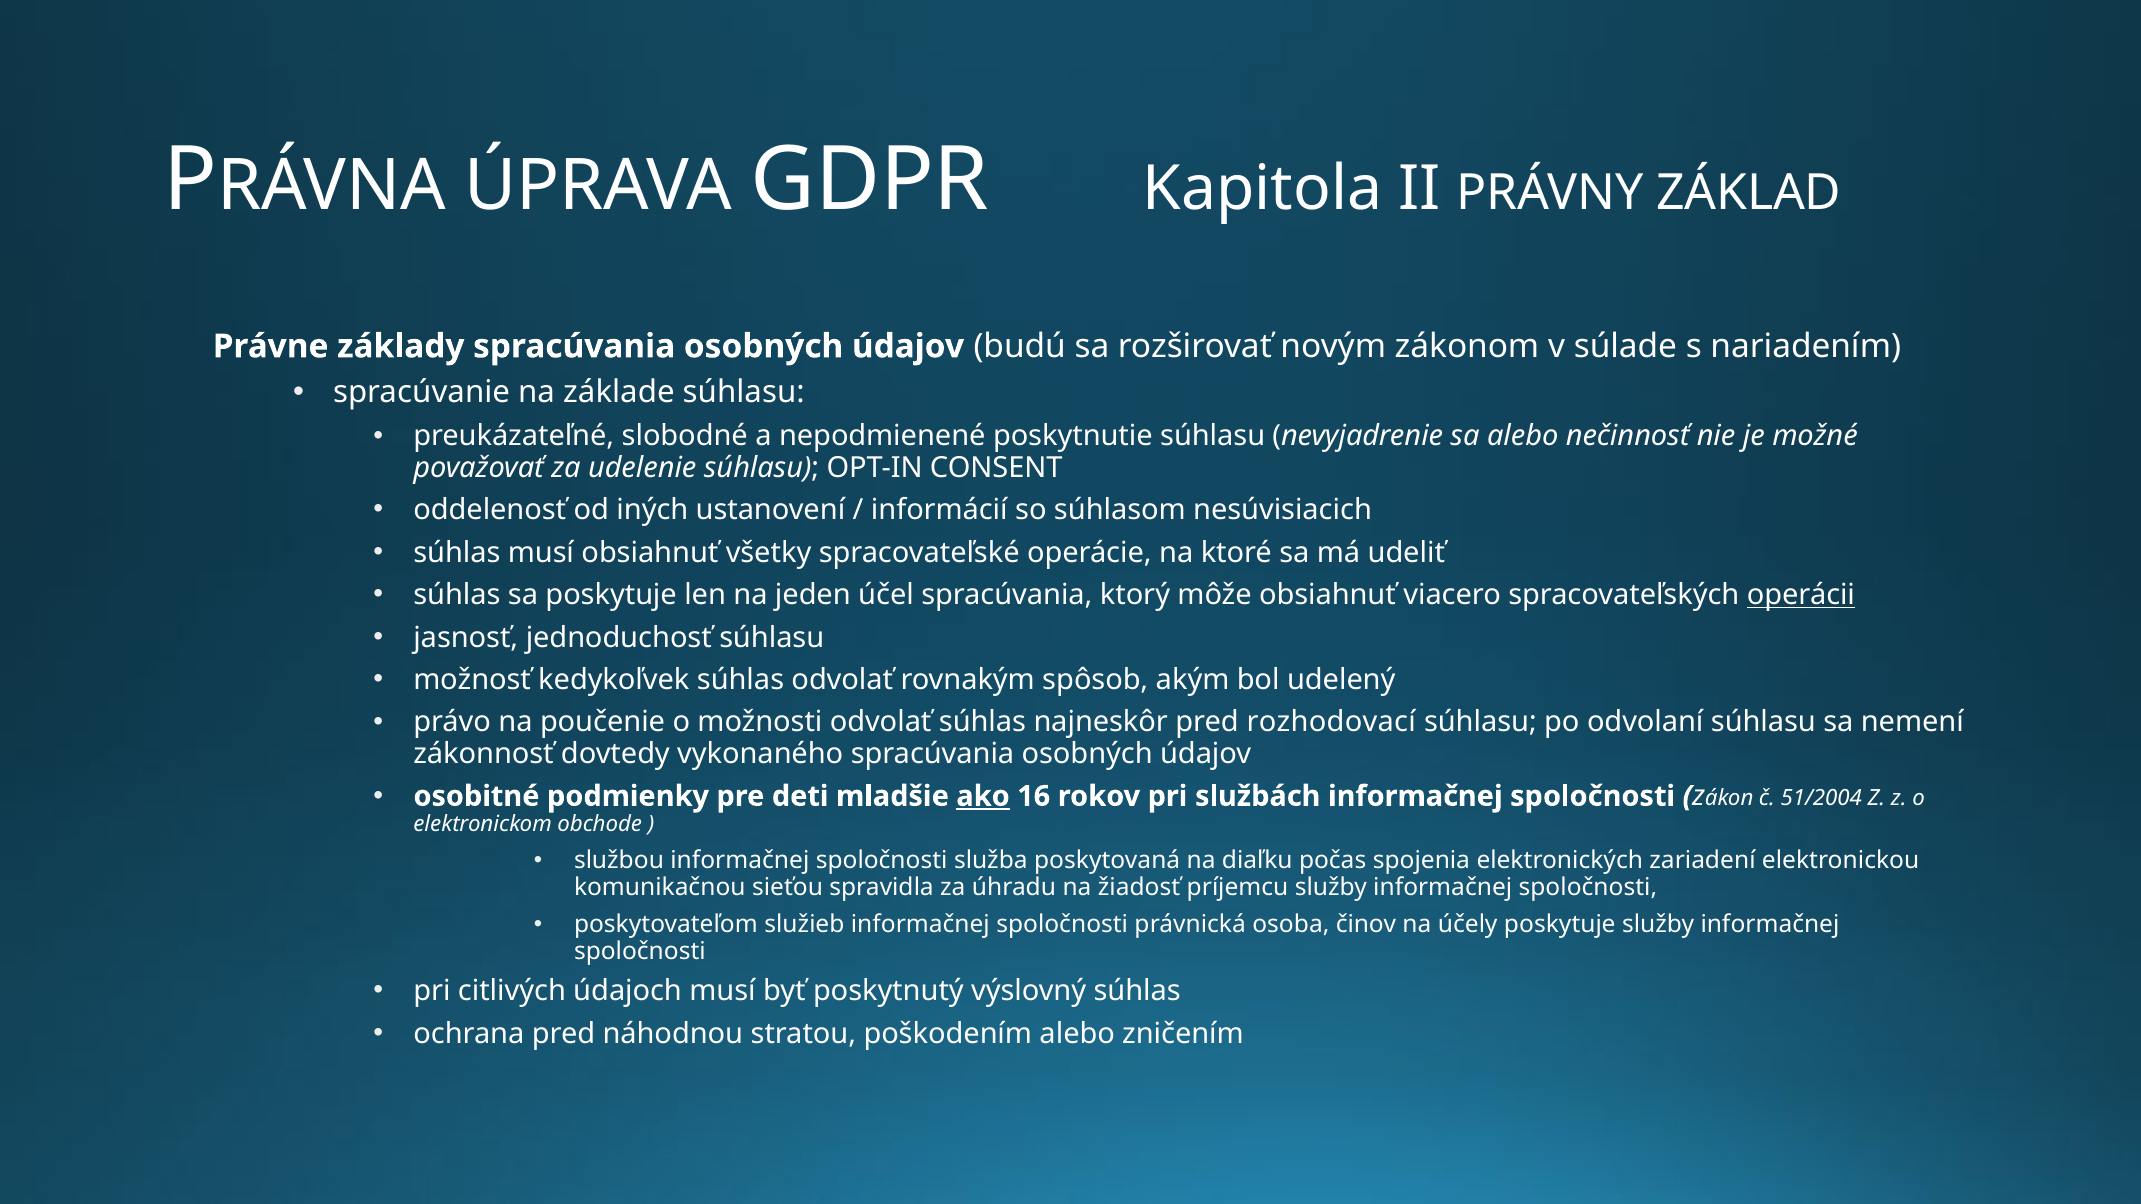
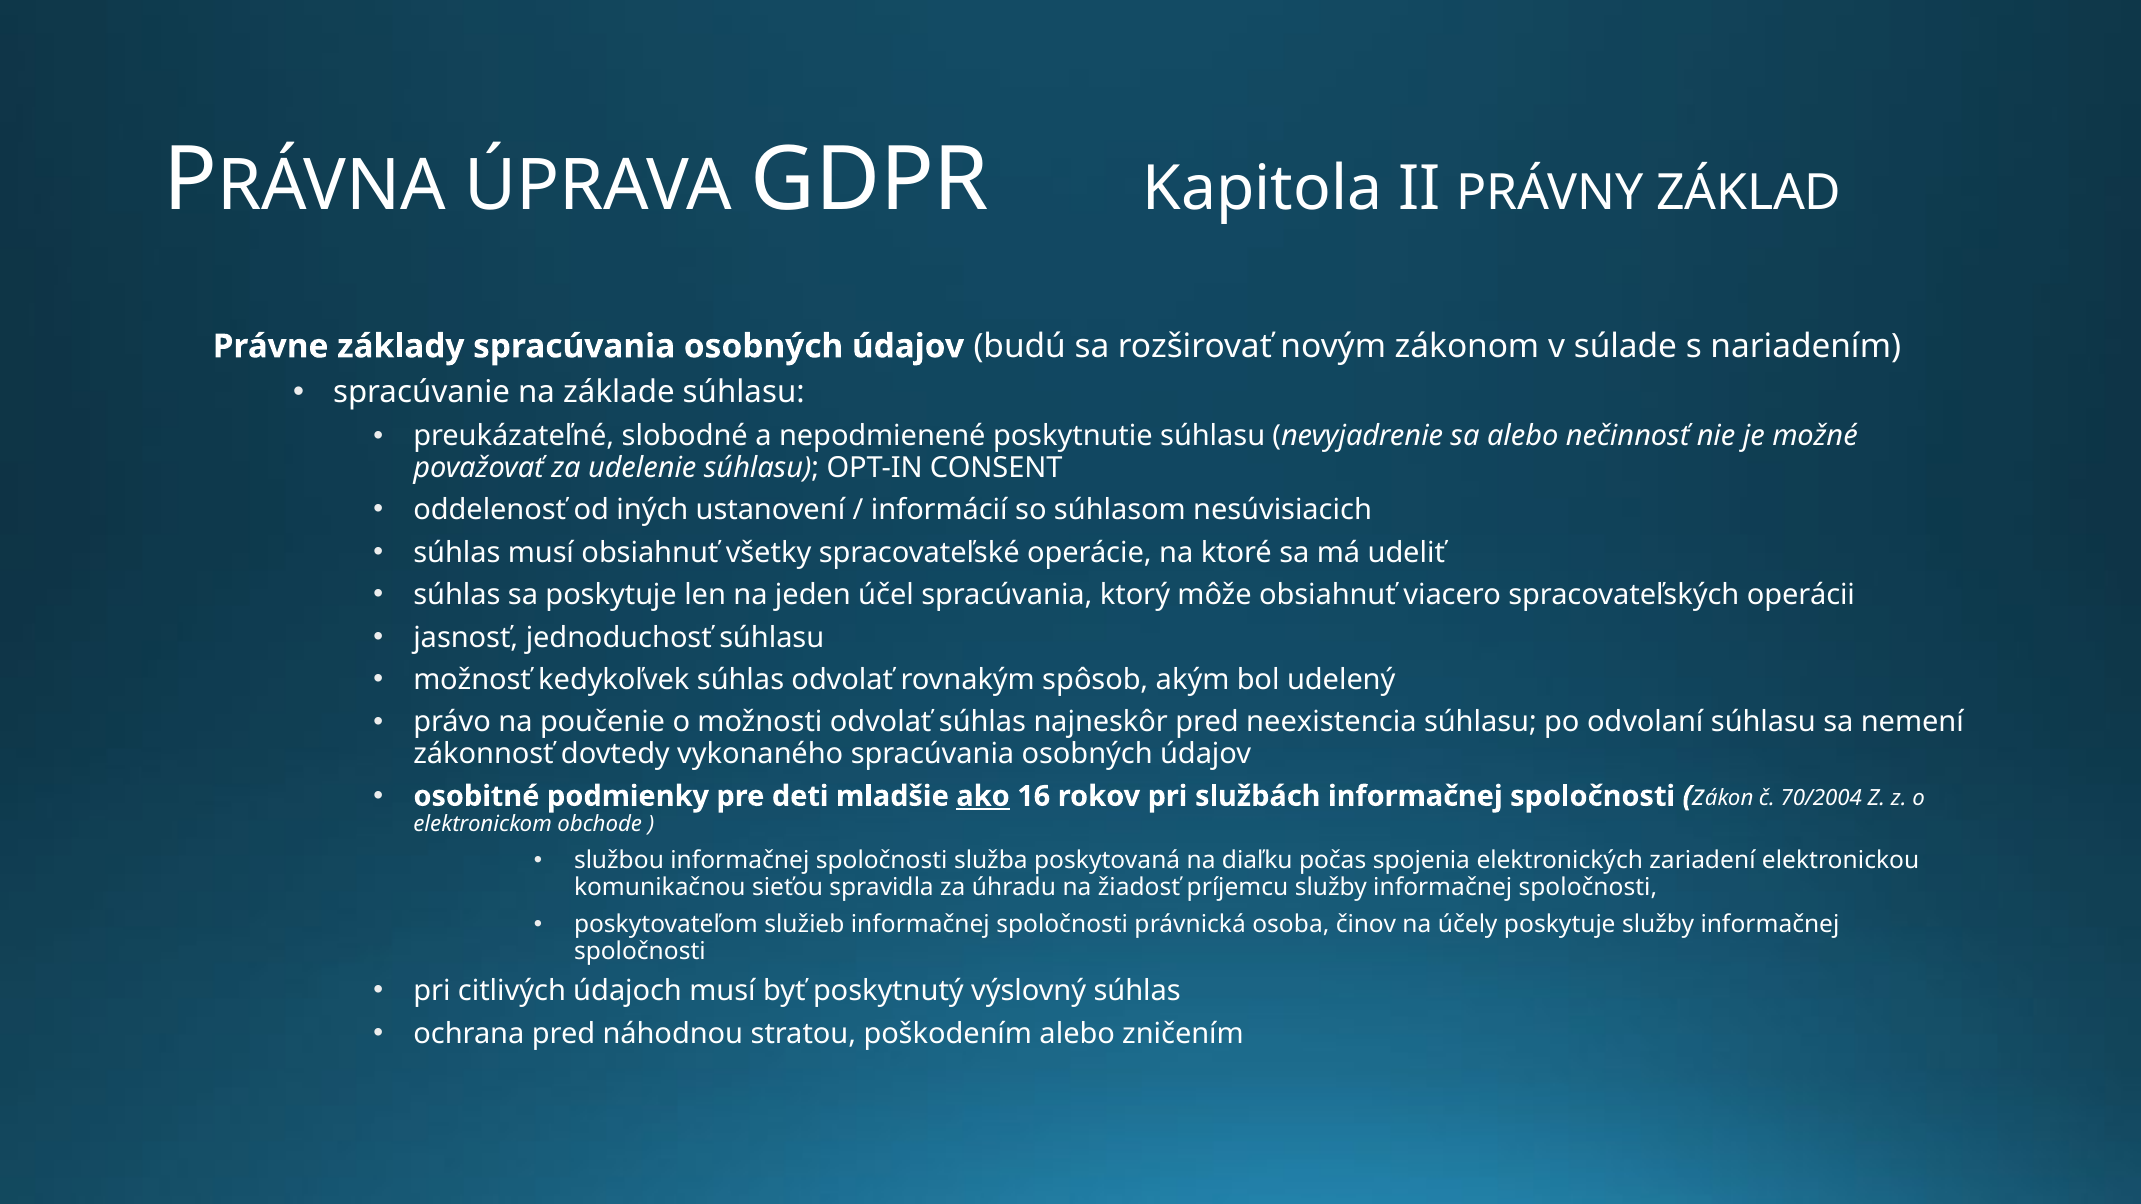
operácii underline: present -> none (1801, 595)
rozhodovací: rozhodovací -> neexistencia (1331, 723)
51/2004: 51/2004 -> 70/2004 (1821, 799)
